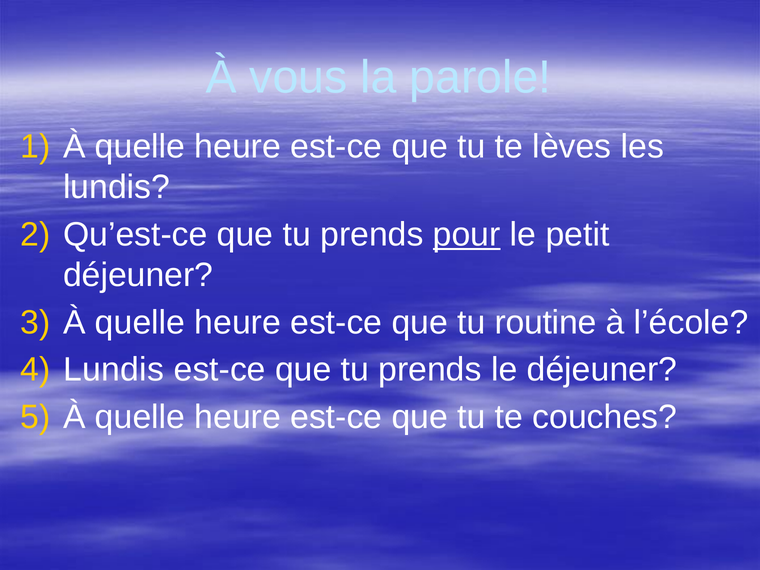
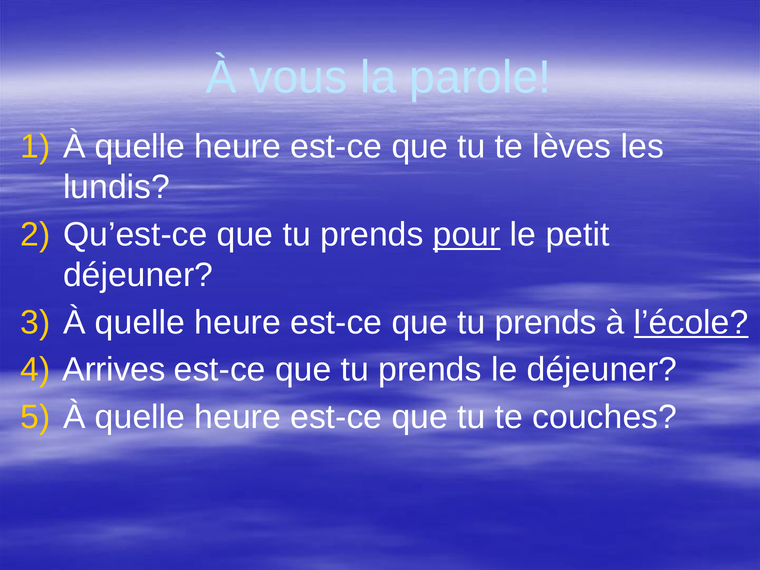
routine: routine -> prends (546, 322)
l’école underline: none -> present (691, 322)
Lundis: Lundis -> Arrives (114, 370)
